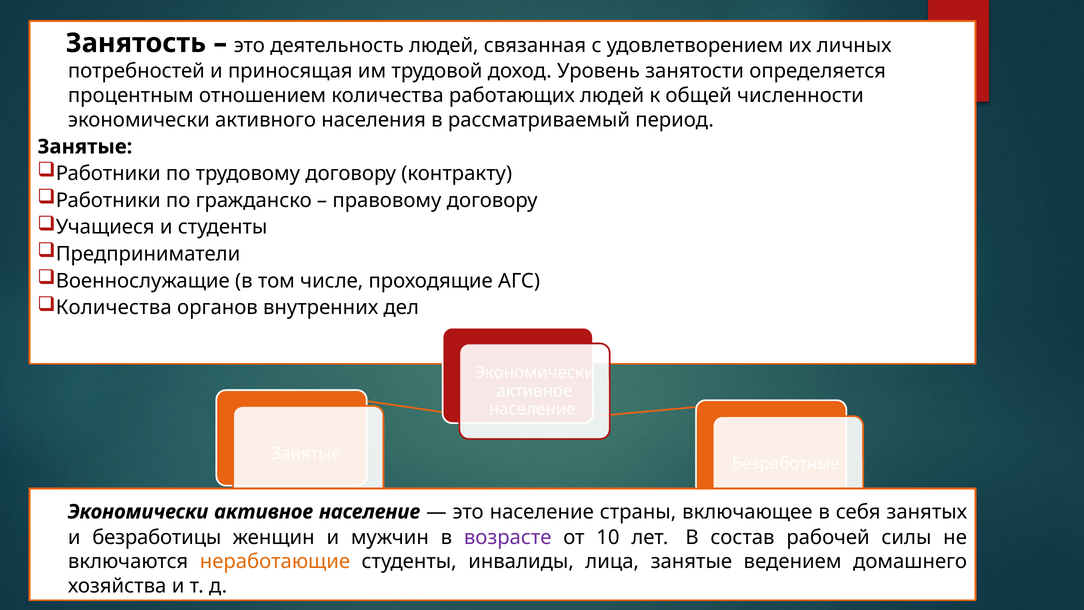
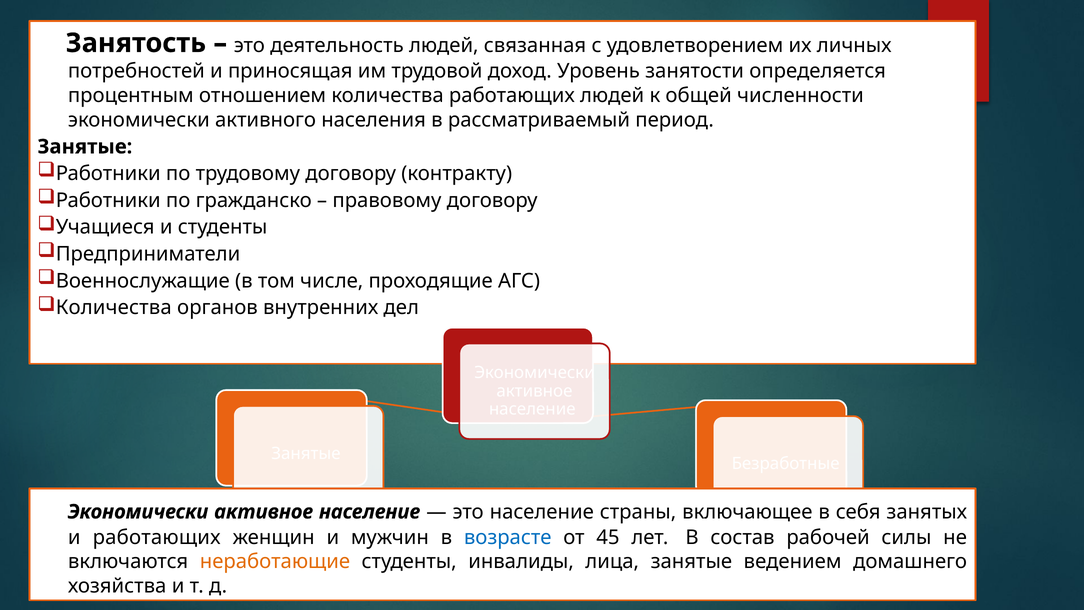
и безработицы: безработицы -> работающих (157, 537)
возрасте colour: purple -> blue (508, 537)
10: 10 -> 45 (608, 537)
